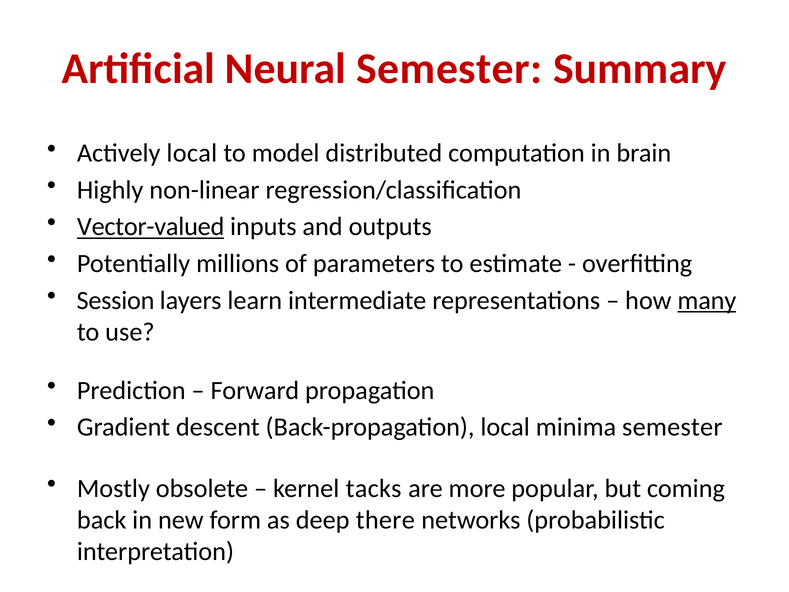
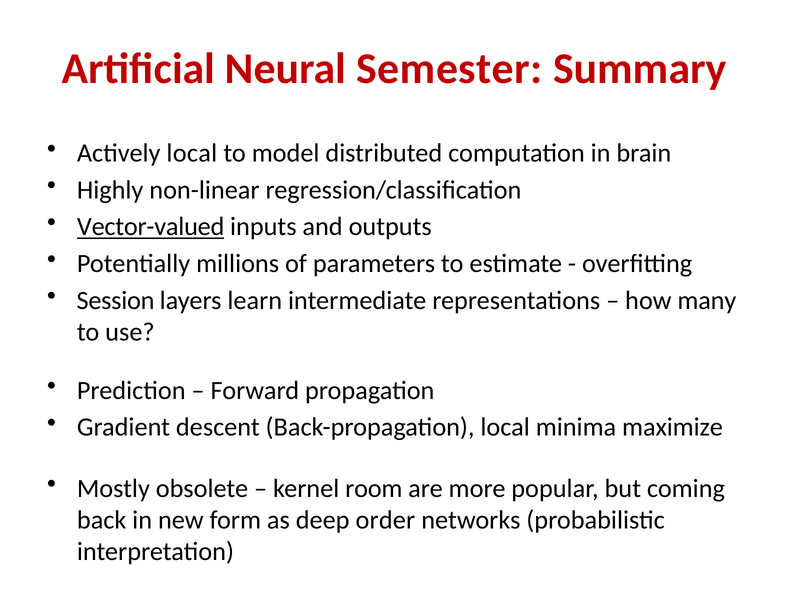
many underline: present -> none (707, 300)
minima semester: semester -> maximize (673, 427)
tacks: tacks -> room (374, 488)
there: there -> order (385, 520)
